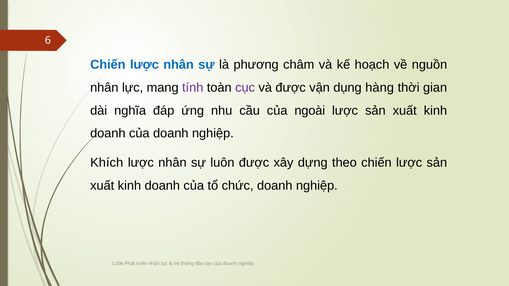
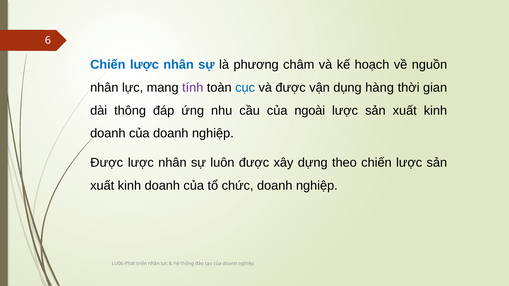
cục colour: purple -> blue (245, 88)
nghĩa: nghĩa -> thông (130, 111)
Khích: Khích -> Được (107, 163)
